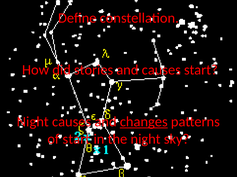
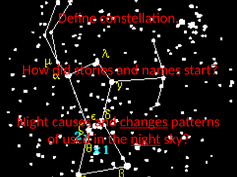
and causes: causes -> names (161, 70)
of start: start -> used (76, 140)
night underline: none -> present (146, 140)
